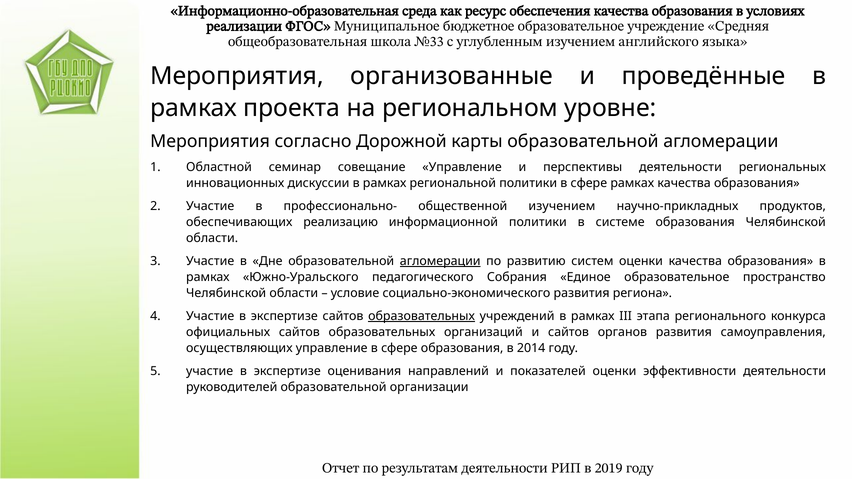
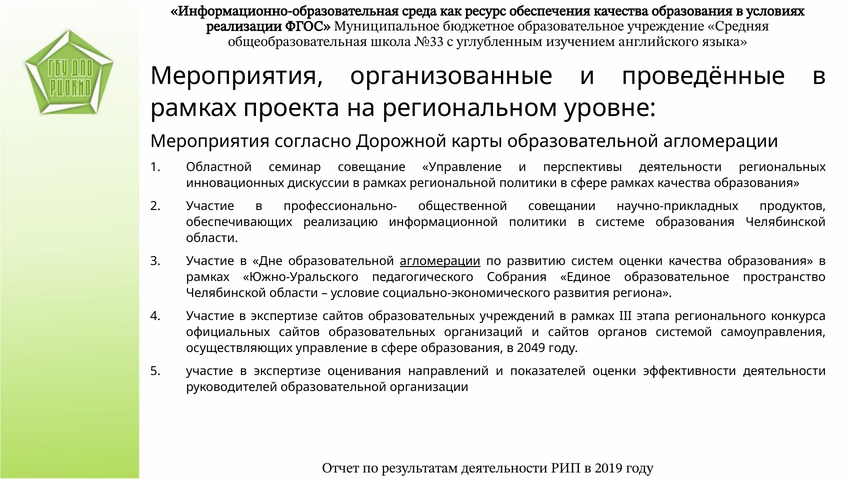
общественной изучением: изучением -> совещании (562, 206)
образовательных underline: present -> none (422, 316)
органов развития: развития -> системой (684, 332)
2014: 2014 -> 2049 (531, 348)
